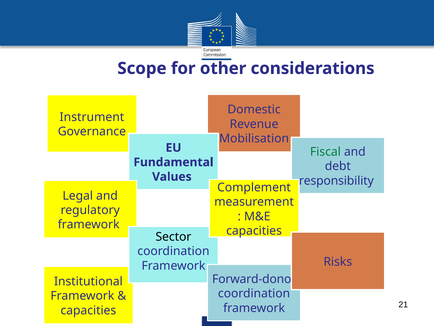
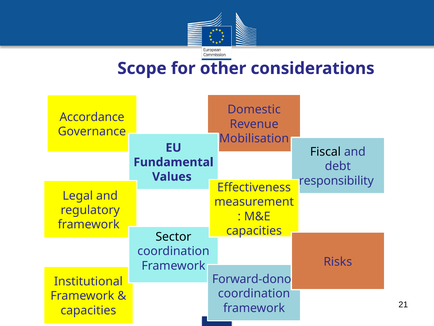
Instrument: Instrument -> Accordance (92, 117)
Fiscal colour: green -> black (325, 152)
Complement: Complement -> Effectiveness (254, 187)
